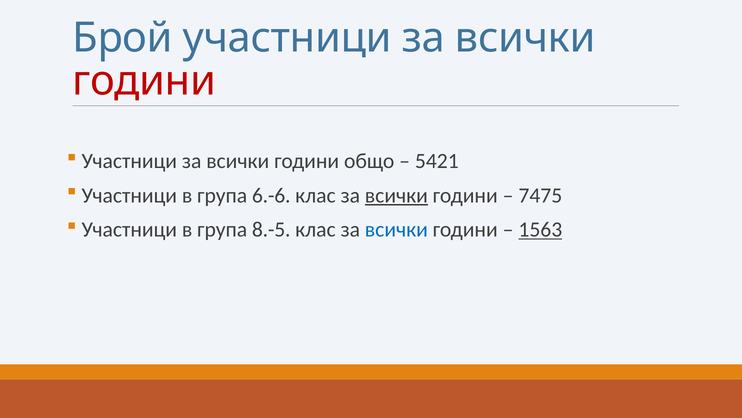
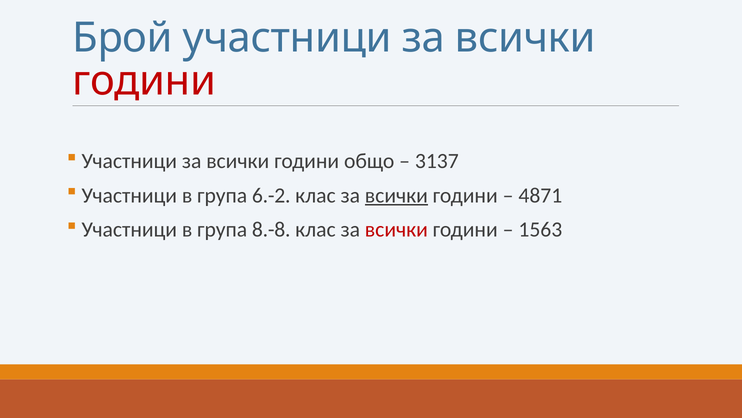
5421: 5421 -> 3137 (437, 161)
6.-6: 6.-6 -> 6.-2 (271, 195)
7475: 7475 -> 4871 (540, 195)
8.-5: 8.-5 -> 8.-8 (271, 229)
всички colour: blue -> red (396, 229)
1563 underline: present -> none (540, 229)
